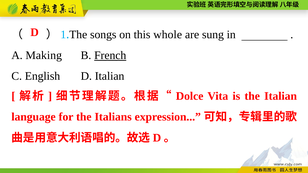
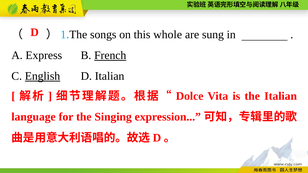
Making: Making -> Express (44, 55)
English underline: none -> present (43, 76)
Italians: Italians -> Singing (113, 117)
